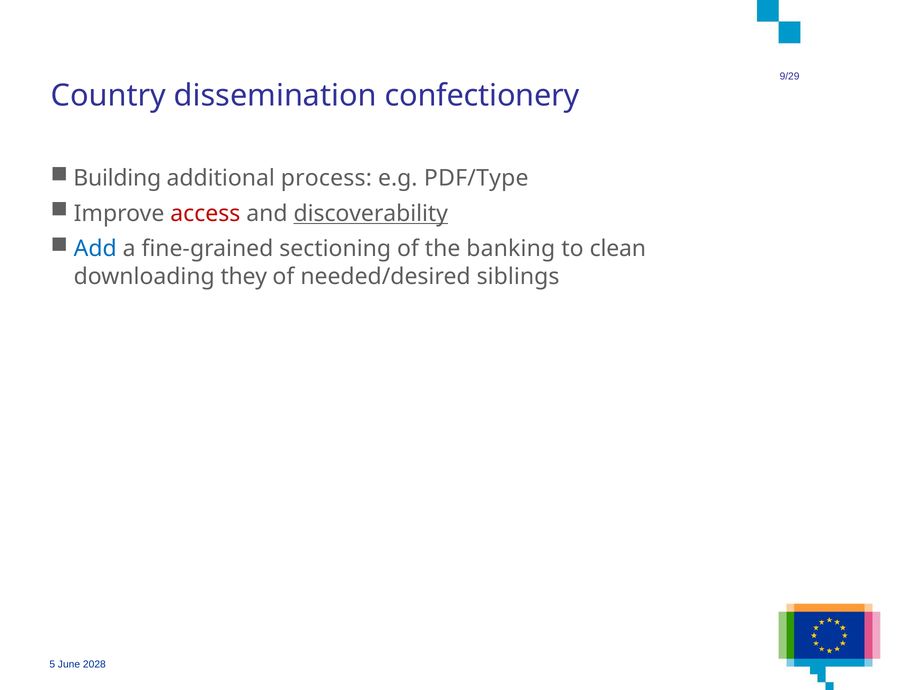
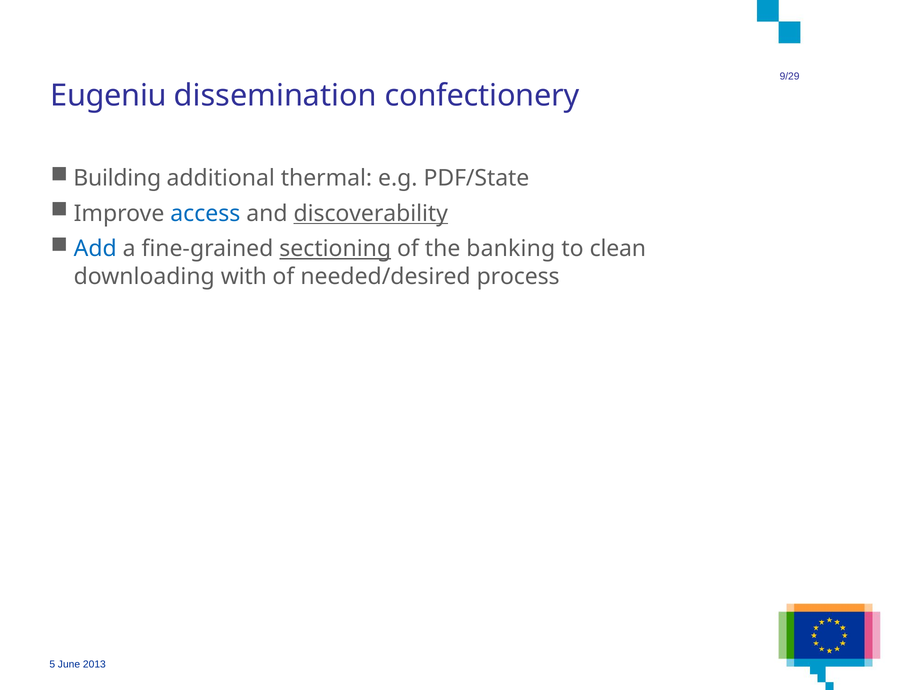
Country: Country -> Eugeniu (108, 96)
process: process -> thermal (326, 179)
PDF/Type: PDF/Type -> PDF/State (476, 179)
access colour: red -> blue (205, 214)
sectioning underline: none -> present (335, 249)
they: they -> with (244, 277)
siblings: siblings -> process (518, 277)
2028: 2028 -> 2013 (94, 665)
